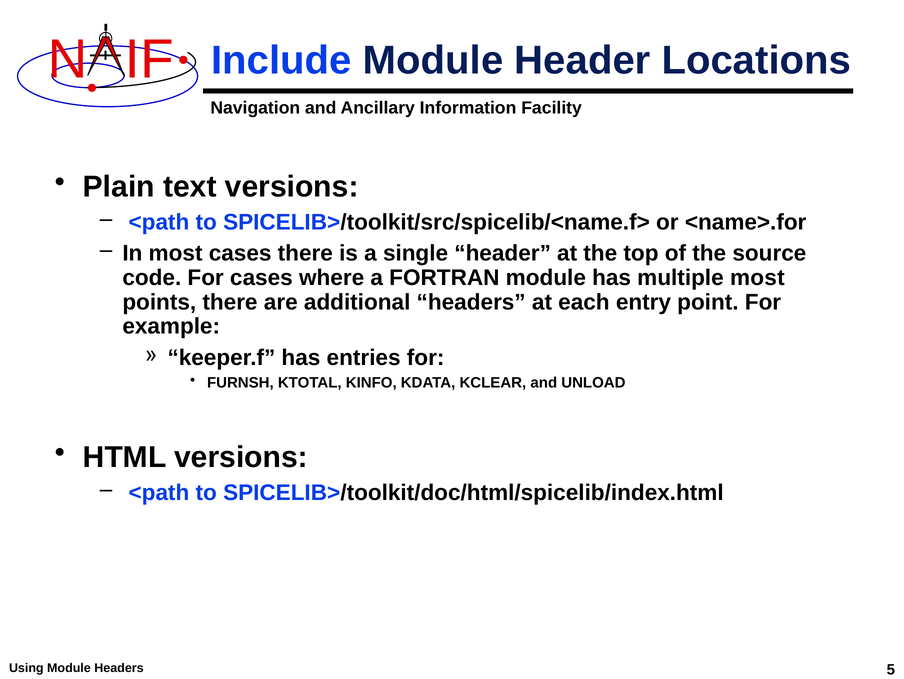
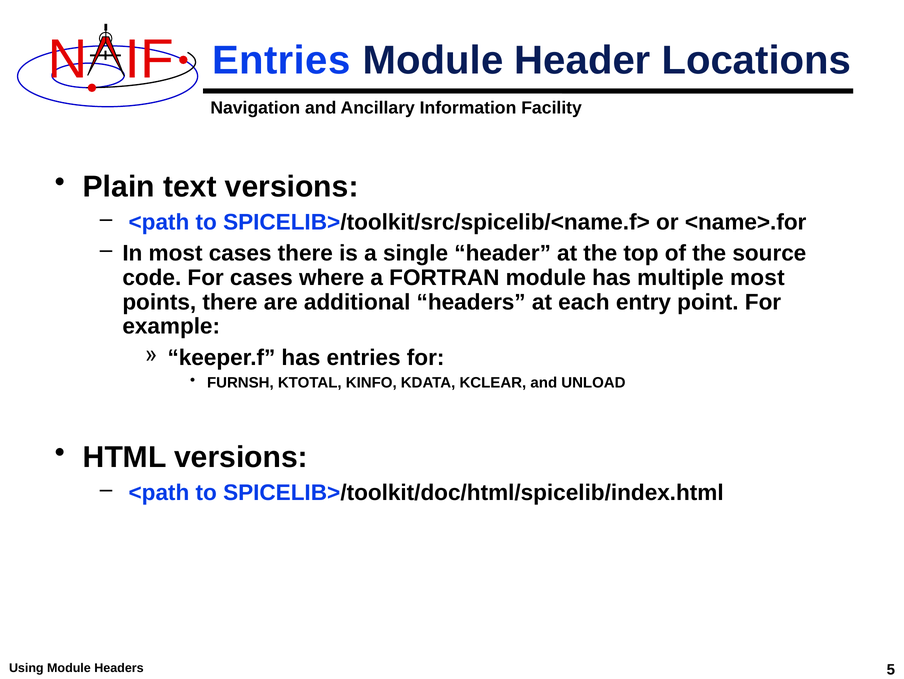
Include: Include -> Entries (281, 60)
